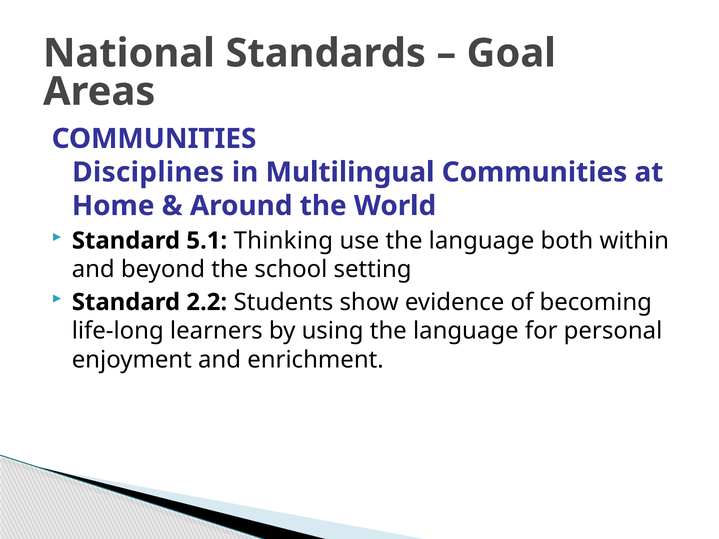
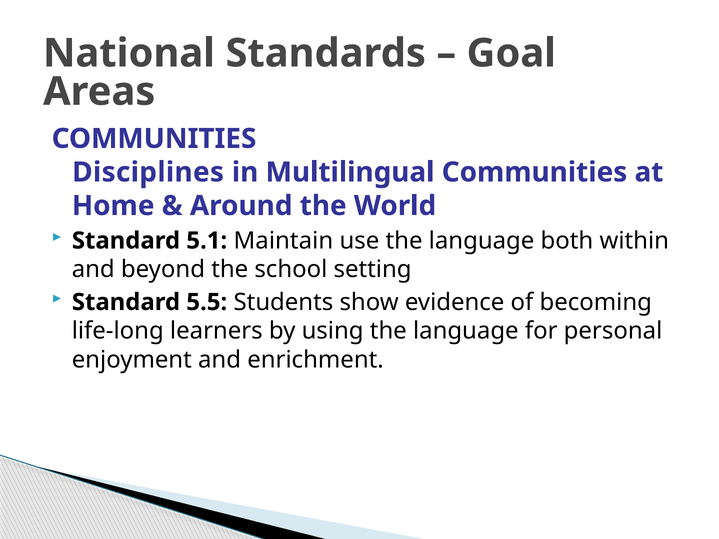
Thinking: Thinking -> Maintain (283, 241)
2.2: 2.2 -> 5.5 (207, 302)
